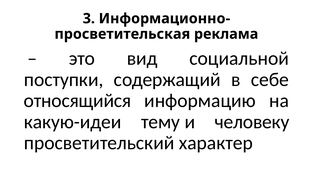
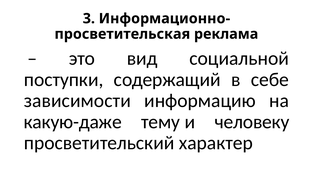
относящийся: относящийся -> зависимости (77, 101)
какую-идеи: какую-идеи -> какую-даже (73, 122)
